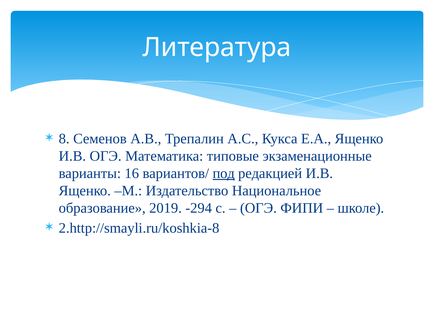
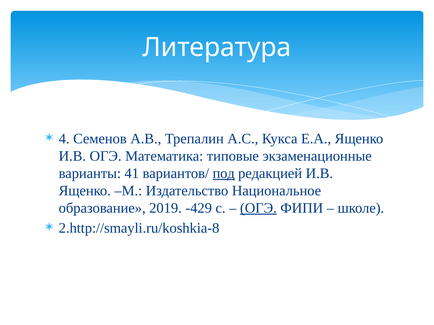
8: 8 -> 4 (64, 139)
16: 16 -> 41 (132, 174)
-294: -294 -> -429 (199, 208)
ОГЭ underline: none -> present (258, 208)
